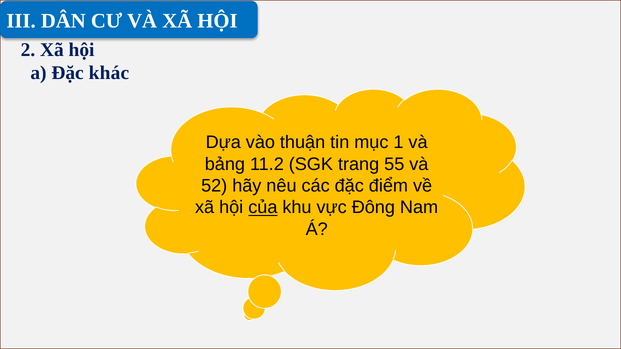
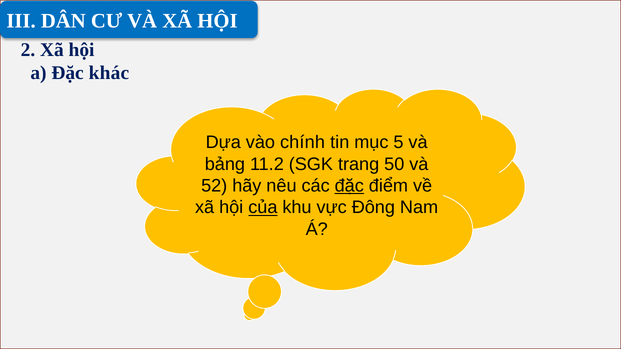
thuận: thuận -> chính (303, 142)
1: 1 -> 5 (398, 142)
55: 55 -> 50 (394, 164)
đặc underline: none -> present (349, 186)
